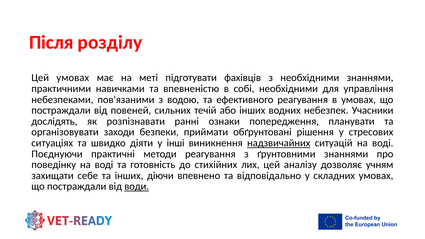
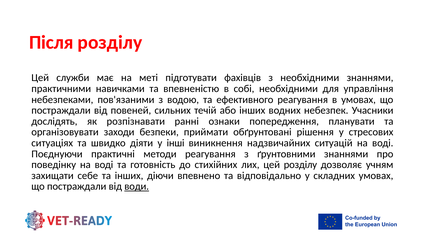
Цей умовах: умовах -> служби (73, 78)
надзвичайних underline: present -> none (279, 143)
цей аналізу: аналізу -> розділу (300, 165)
